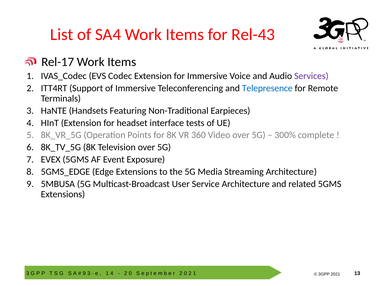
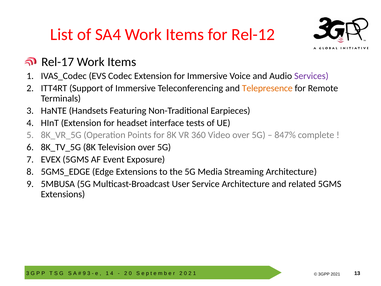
Rel-43: Rel-43 -> Rel-12 (253, 35)
Telepresence colour: blue -> orange (267, 88)
300%: 300% -> 847% (285, 135)
